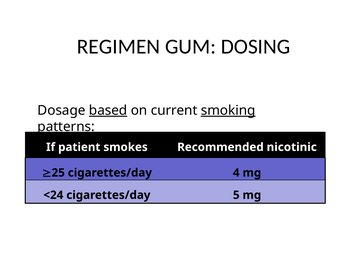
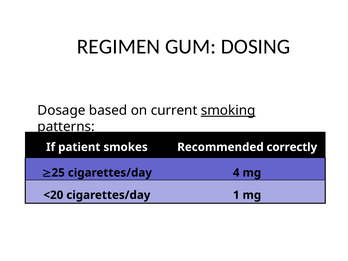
based underline: present -> none (108, 110)
nicotinic: nicotinic -> correctly (292, 147)
<24: <24 -> <20 (53, 195)
5: 5 -> 1 (236, 195)
